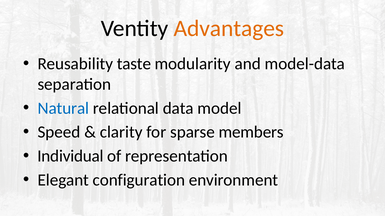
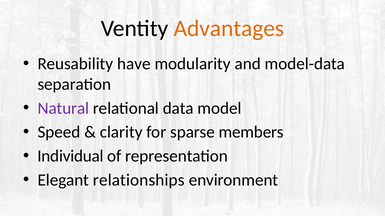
taste: taste -> have (134, 64)
Natural colour: blue -> purple (63, 108)
configuration: configuration -> relationships (139, 180)
